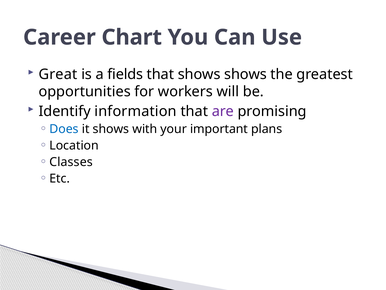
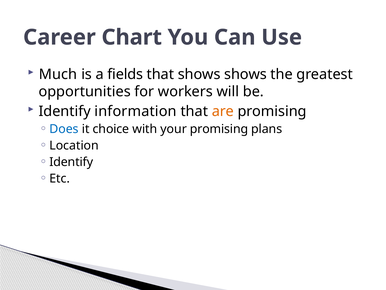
Great: Great -> Much (58, 74)
are colour: purple -> orange (223, 111)
it shows: shows -> choice (111, 129)
your important: important -> promising (219, 129)
Classes: Classes -> Identify (71, 162)
